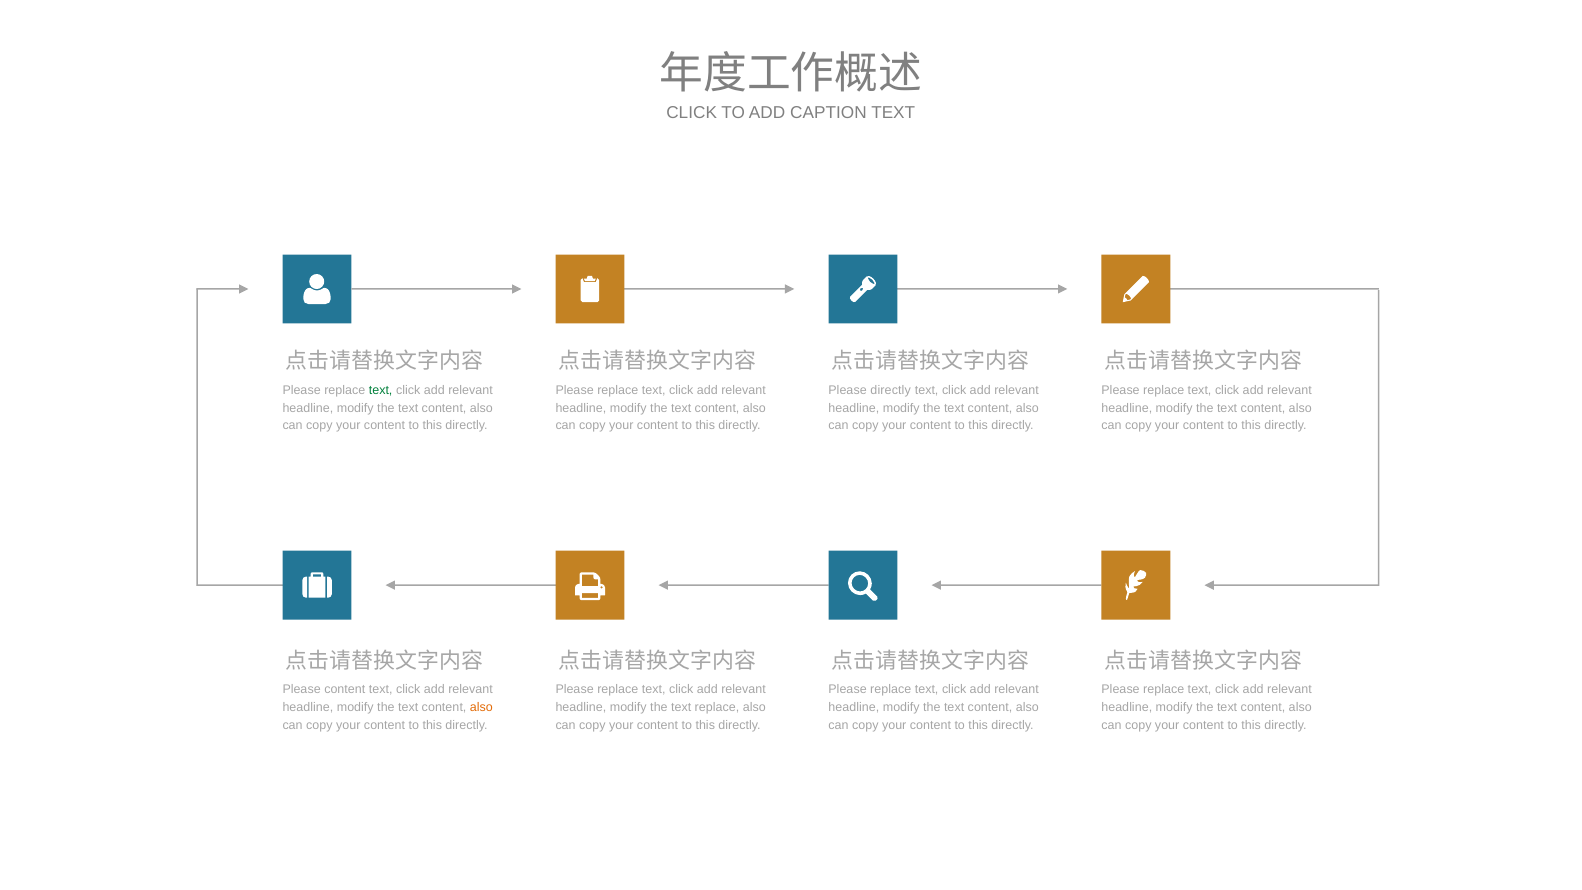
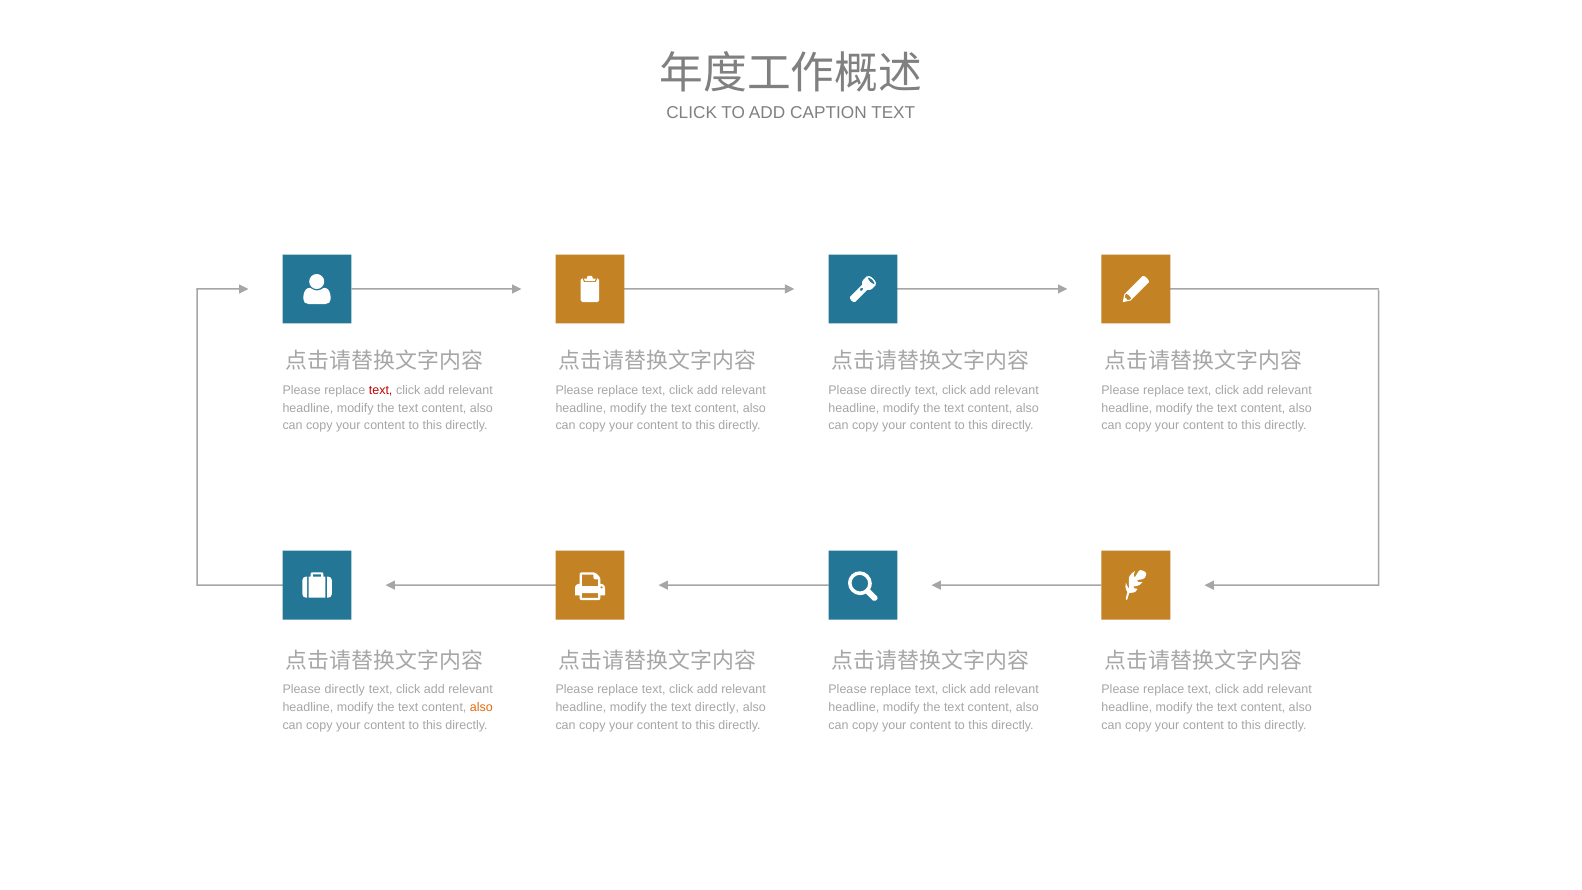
text colour: green -> red (381, 390)
content: content -> directly (345, 690)
text replace: replace -> directly (717, 708)
